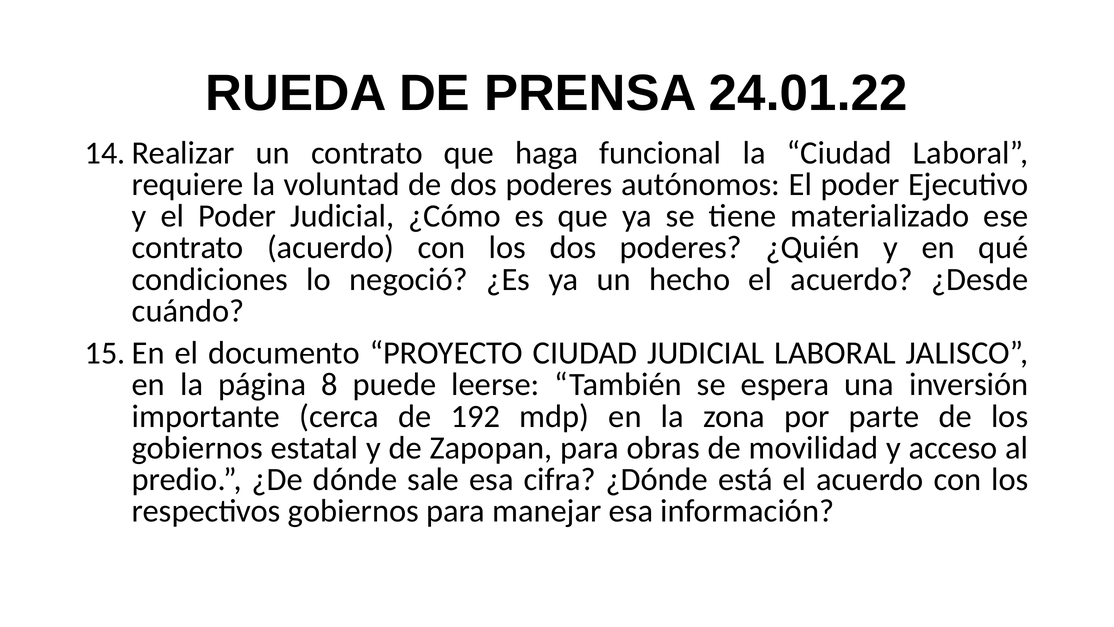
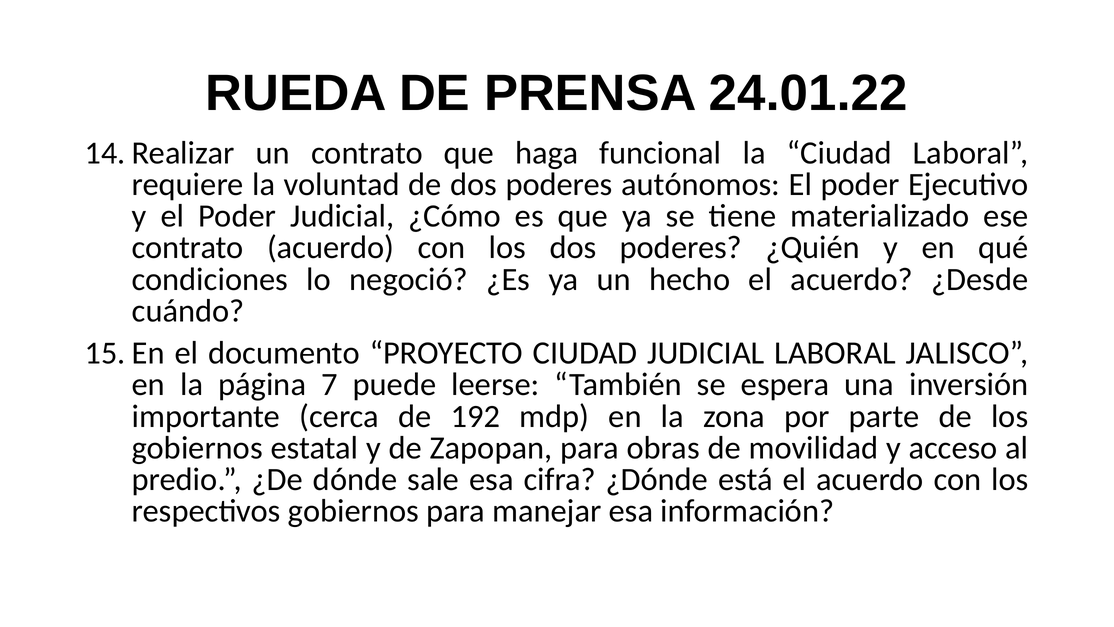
8: 8 -> 7 (329, 384)
